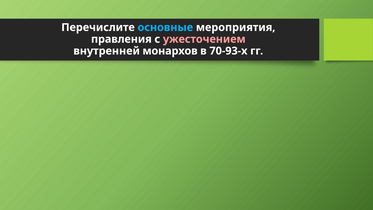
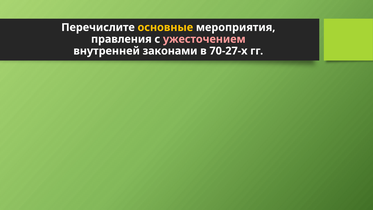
основные colour: light blue -> yellow (165, 27)
монархов: монархов -> законами (170, 51)
70-93-х: 70-93-х -> 70-27-х (228, 51)
